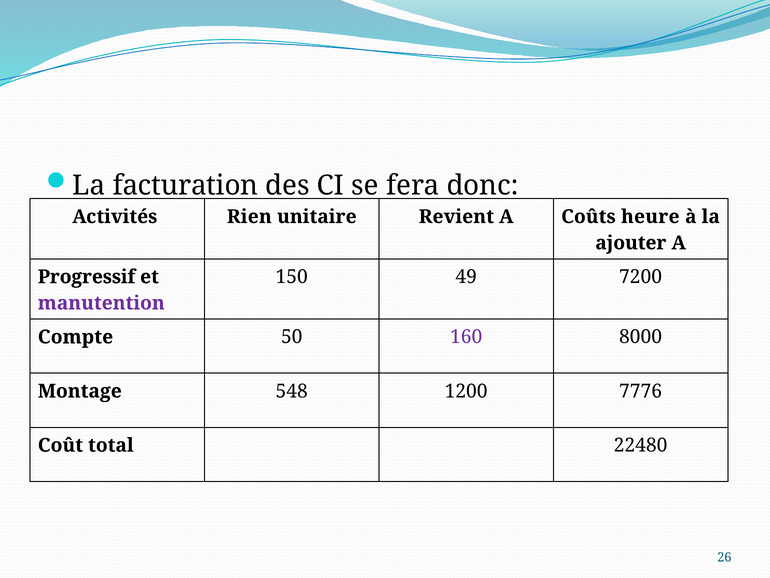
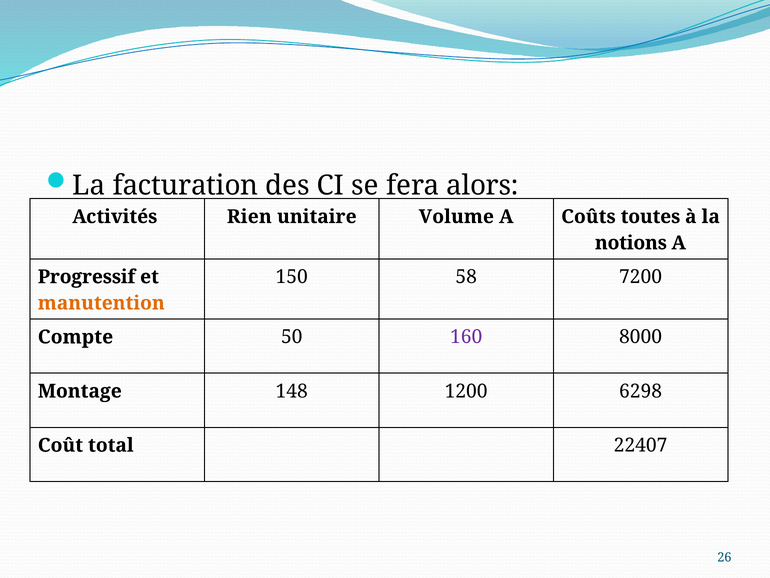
donc: donc -> alors (483, 185)
Revient: Revient -> Volume (456, 217)
heure: heure -> toutes (650, 217)
ajouter: ajouter -> notions (631, 243)
49: 49 -> 58 (466, 277)
manutention colour: purple -> orange (101, 303)
548: 548 -> 148 (292, 391)
7776: 7776 -> 6298 (641, 391)
22480: 22480 -> 22407 (641, 445)
